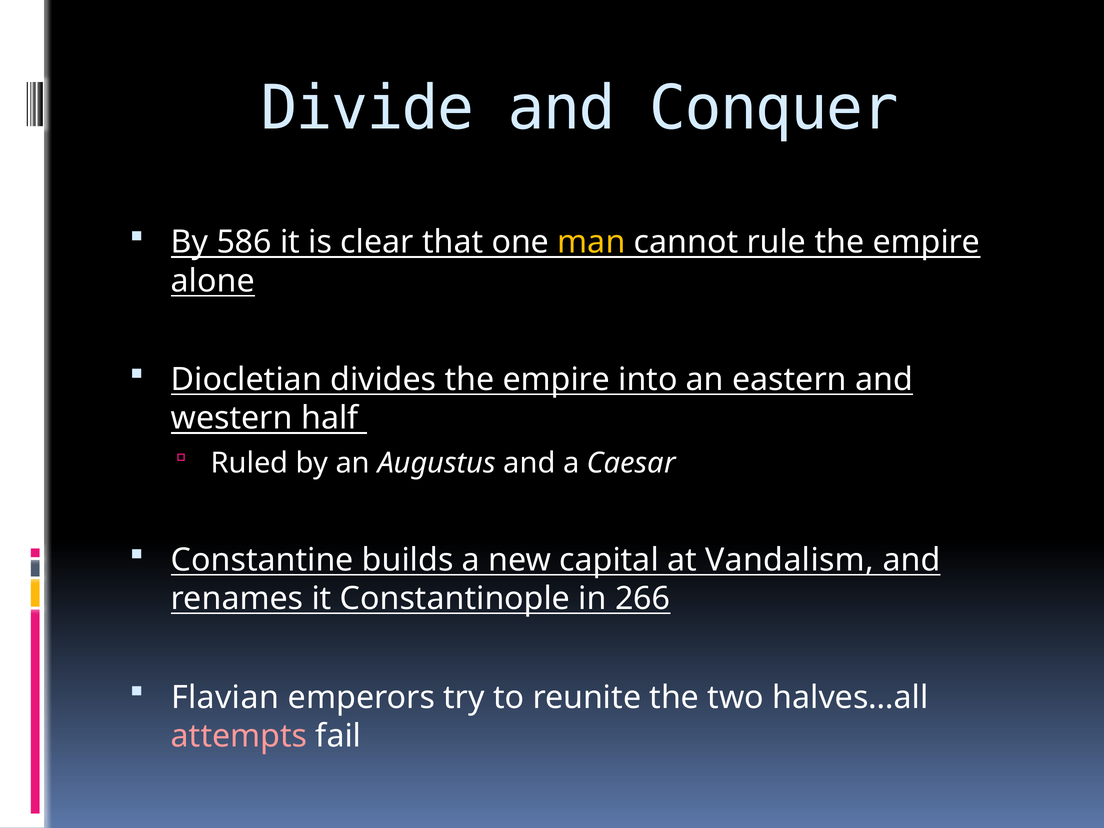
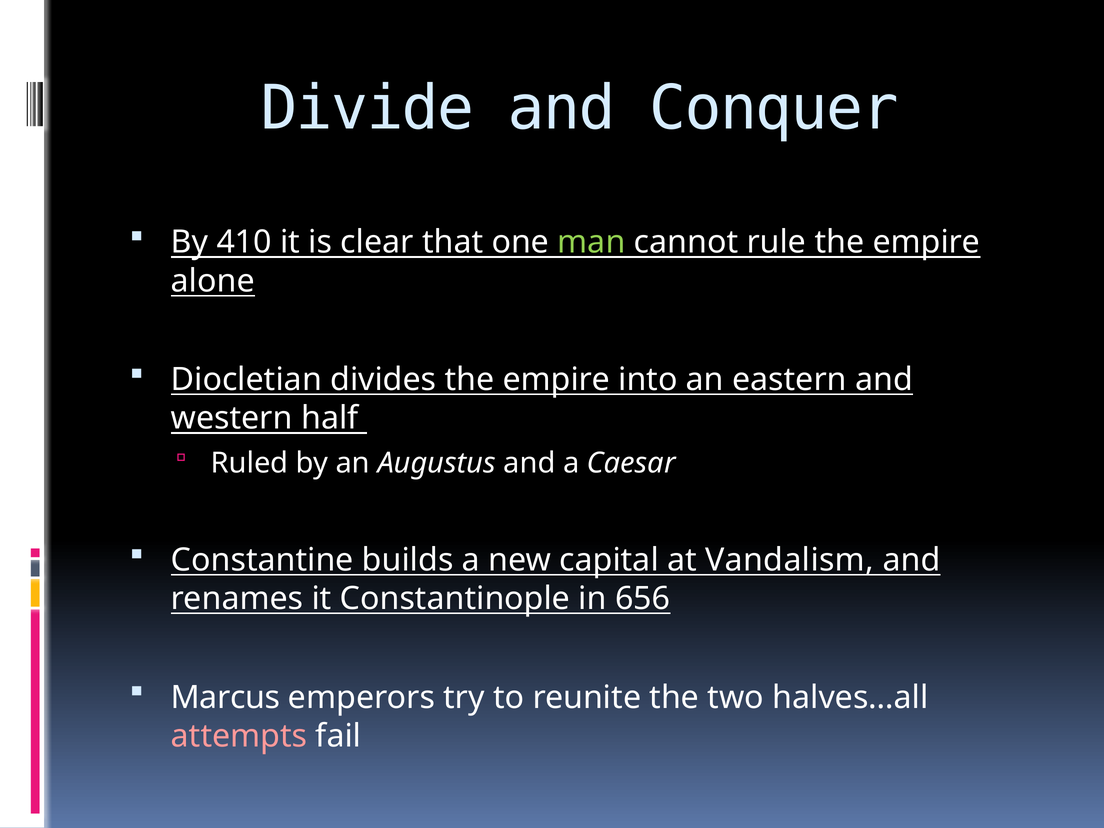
586: 586 -> 410 (244, 242)
man colour: yellow -> light green (591, 242)
266: 266 -> 656 (643, 599)
Flavian: Flavian -> Marcus (225, 697)
